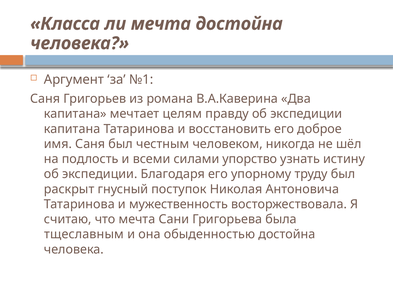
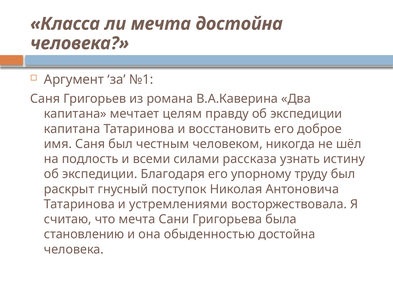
упорство: упорство -> рассказа (250, 159)
мужественность: мужественность -> устремлениями (178, 204)
тщеславным: тщеславным -> становлению (84, 234)
